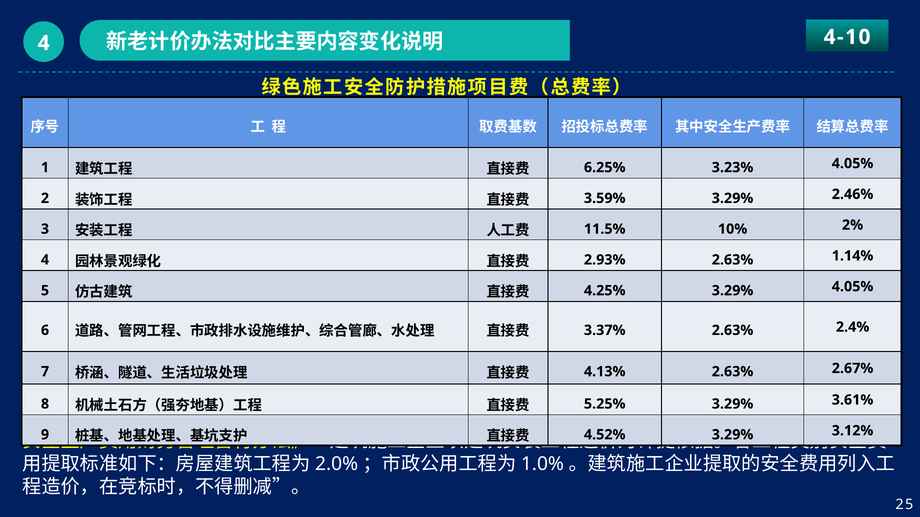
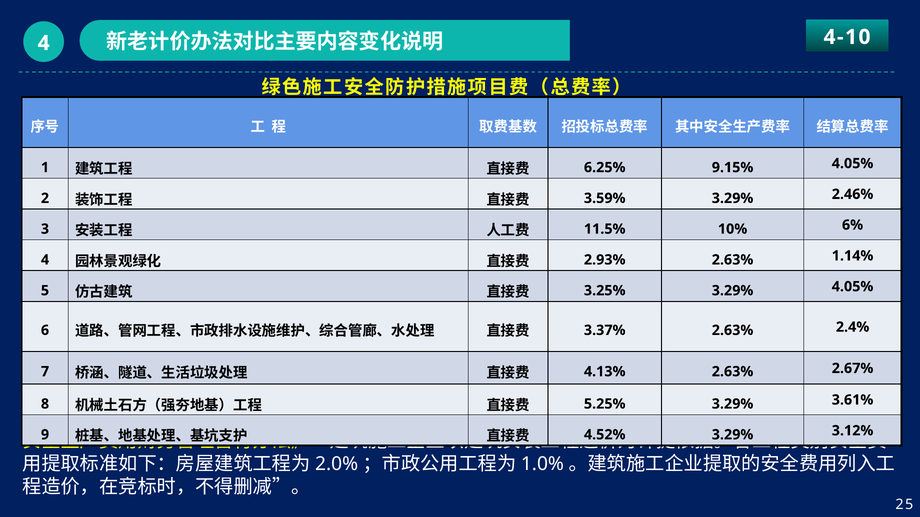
3.23%: 3.23% -> 9.15% (733, 168)
2%: 2% -> 6% (853, 225)
4.25%: 4.25% -> 3.25% (605, 291)
